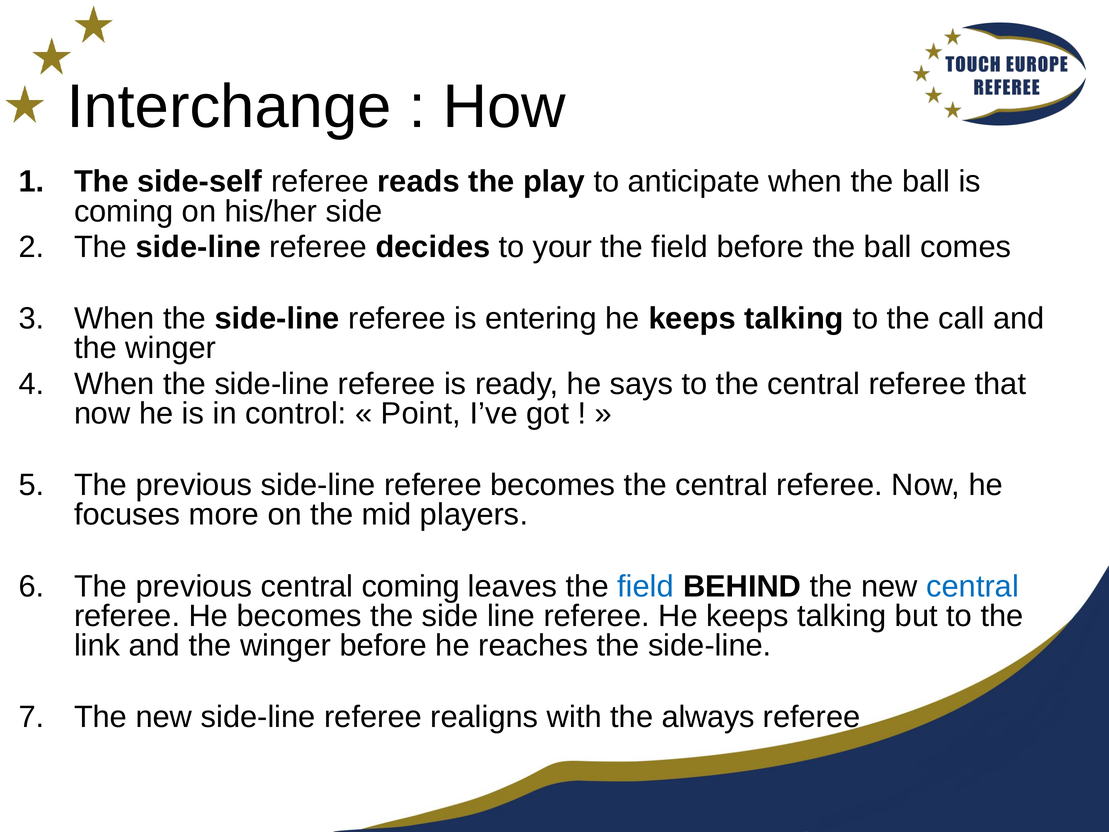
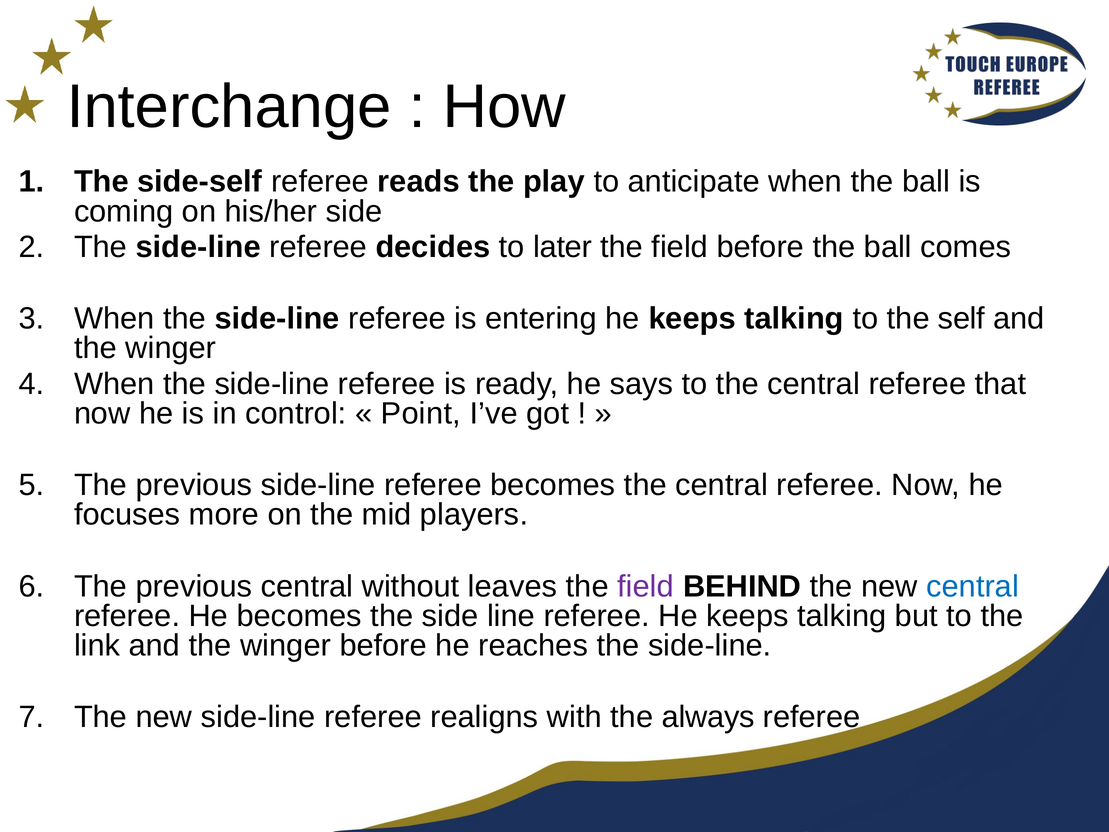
your: your -> later (562, 247)
call: call -> self (961, 319)
central coming: coming -> without (411, 586)
field colour: blue -> purple (645, 586)
